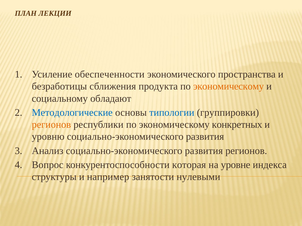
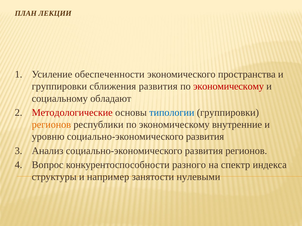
безработицы: безработицы -> группировки (59, 87)
сближения продукта: продукта -> развития (158, 87)
экономическому colour: orange -> red (229, 87)
Методологические colour: blue -> red (72, 113)
конкретных: конкретных -> внутренние (237, 125)
которая: которая -> разного (189, 165)
уровне: уровне -> спектр (236, 165)
